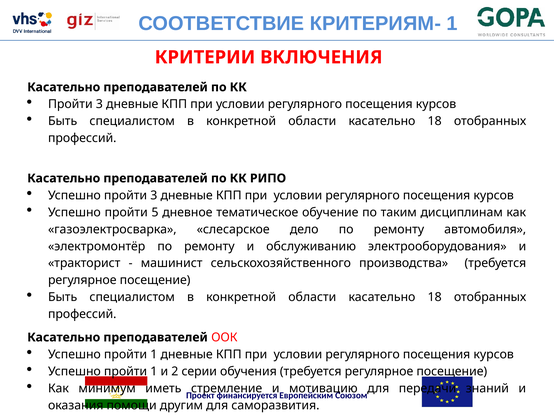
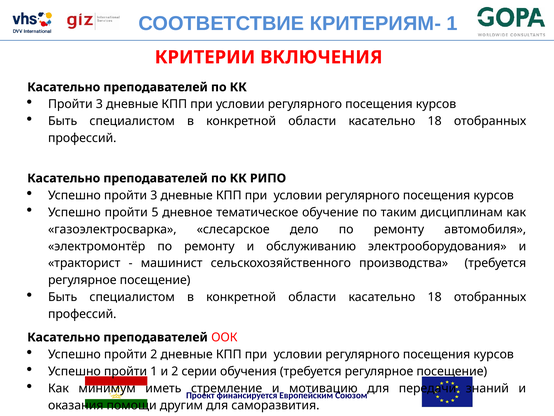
1: 1 -> 2 (154, 354)
